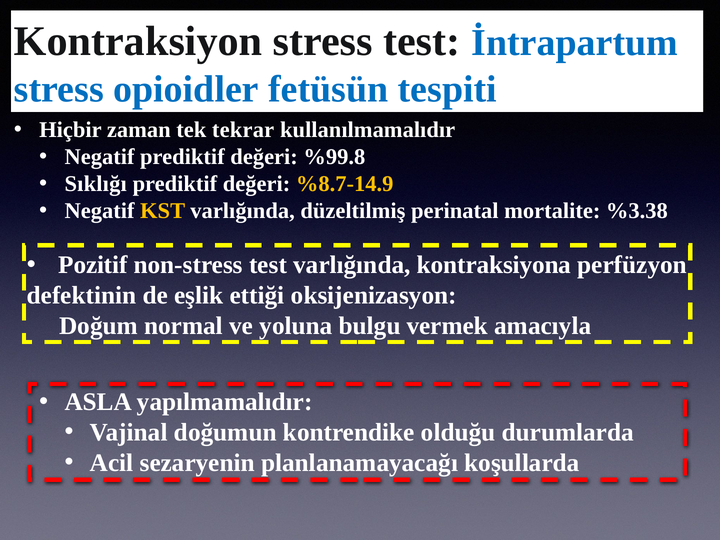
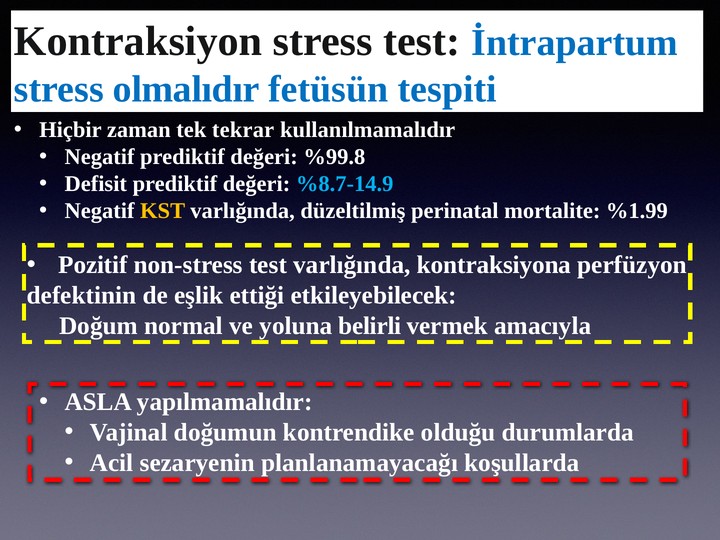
opioidler: opioidler -> olmalıdır (186, 89)
Sıklığı: Sıklığı -> Defisit (96, 184)
%8.7-14.9 colour: yellow -> light blue (345, 184)
%3.38: %3.38 -> %1.99 (637, 211)
oksijenizasyon: oksijenizasyon -> etkileyebilecek (374, 295)
bulgu: bulgu -> belirli (370, 326)
